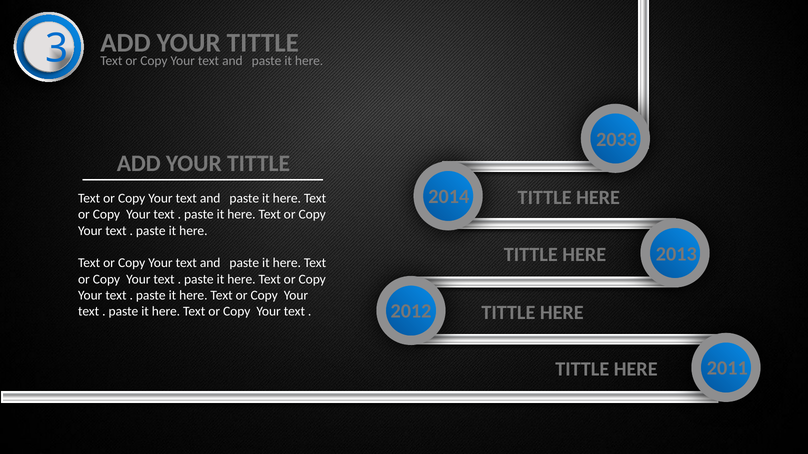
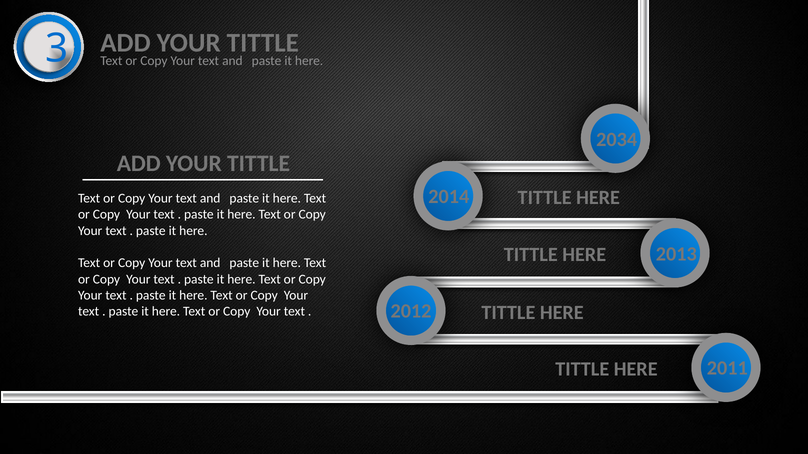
2033: 2033 -> 2034 (617, 140)
